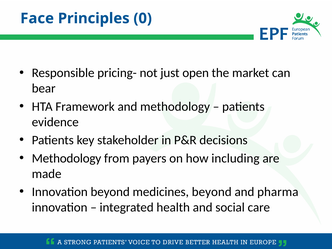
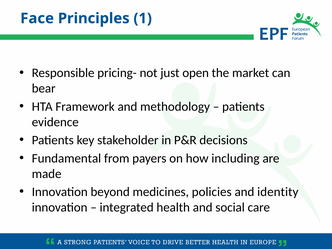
0: 0 -> 1 (143, 18)
Methodology: Methodology -> Fundamental (66, 158)
medicines beyond: beyond -> policies (212, 192)
pharma: pharma -> identity (278, 192)
